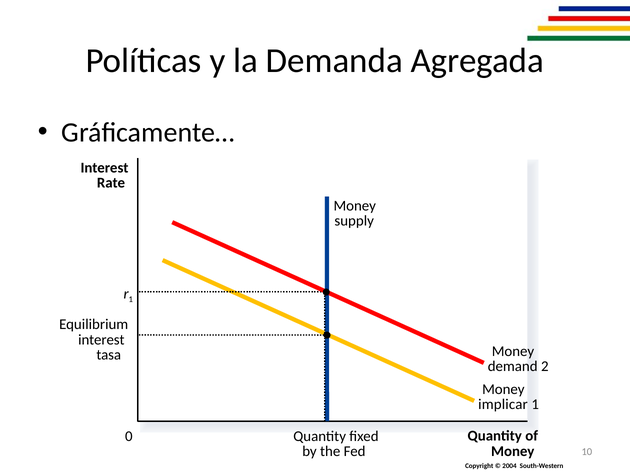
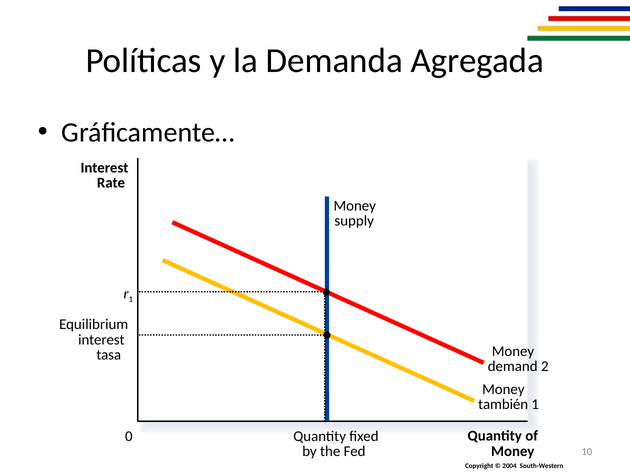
implicar: implicar -> también (503, 404)
